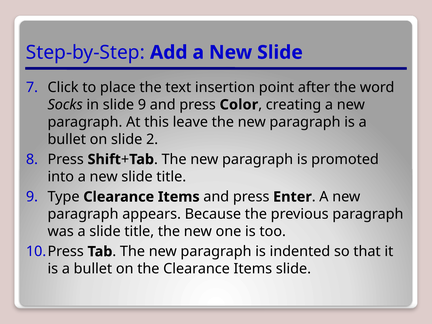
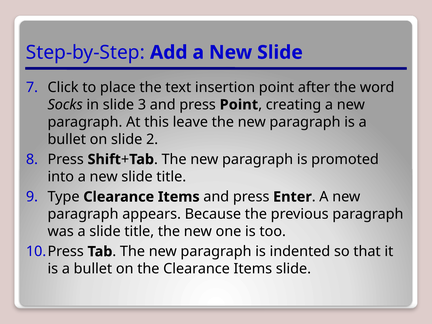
slide 9: 9 -> 3 (142, 105)
press Color: Color -> Point (239, 105)
